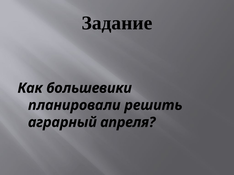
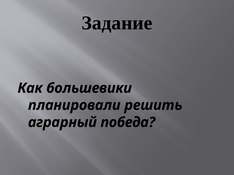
апреля: апреля -> победа (128, 123)
